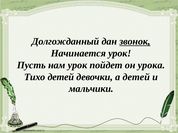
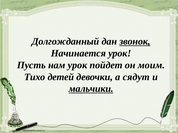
урока: урока -> моим (151, 65)
а детей: детей -> сядут (136, 77)
мальчики underline: none -> present (91, 89)
